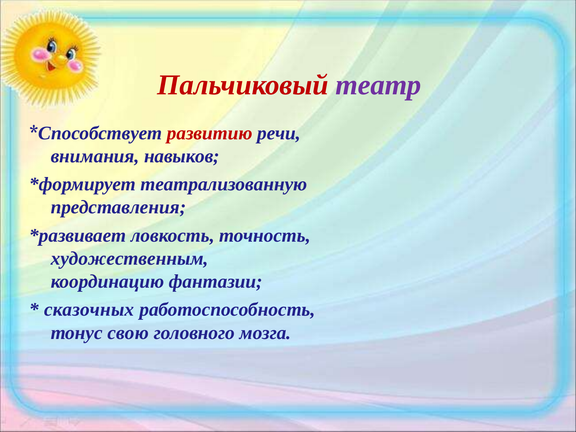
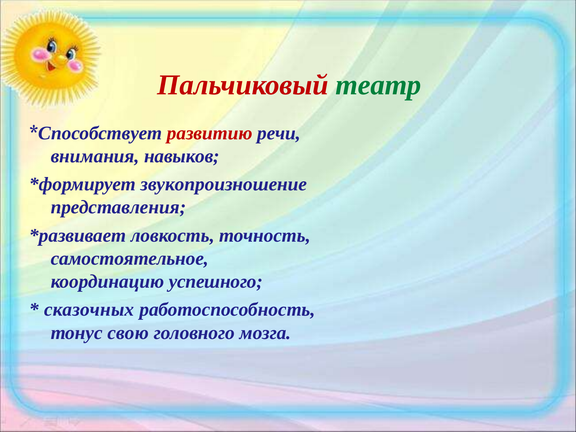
театр colour: purple -> green (378, 85)
театрализованную: театрализованную -> звукопроизношение (224, 184)
художественным: художественным -> самостоятельное (130, 258)
фантазии: фантазии -> успешного (216, 282)
